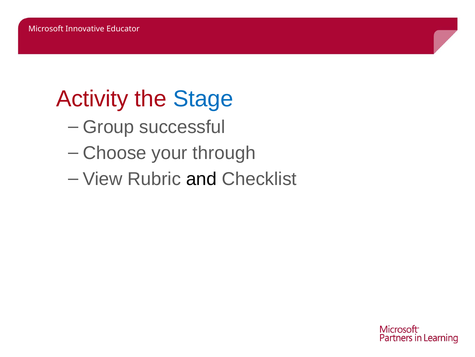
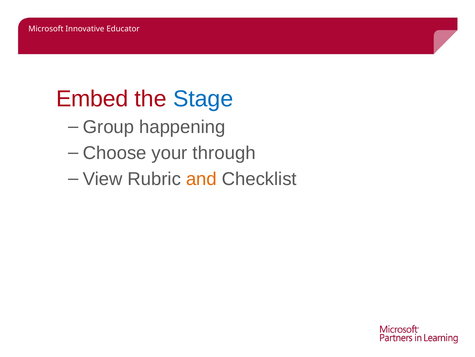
Activity: Activity -> Embed (92, 99)
successful: successful -> happening (182, 127)
and colour: black -> orange (201, 179)
